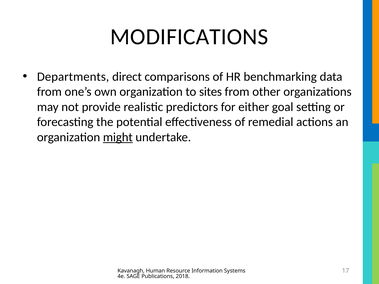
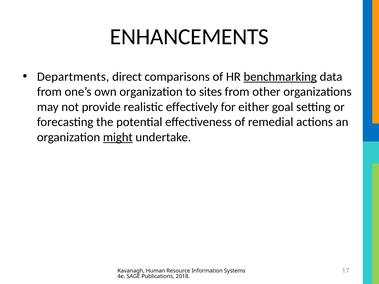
MODIFICATIONS: MODIFICATIONS -> ENHANCEMENTS (189, 37)
benchmarking underline: none -> present (280, 77)
predictors: predictors -> effectively (192, 107)
